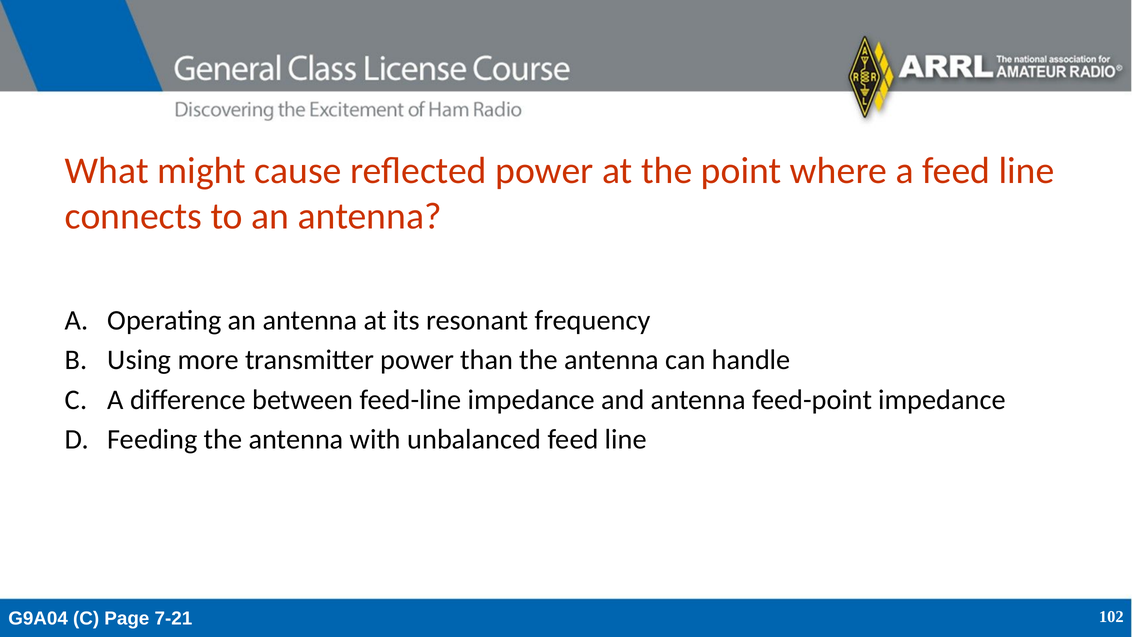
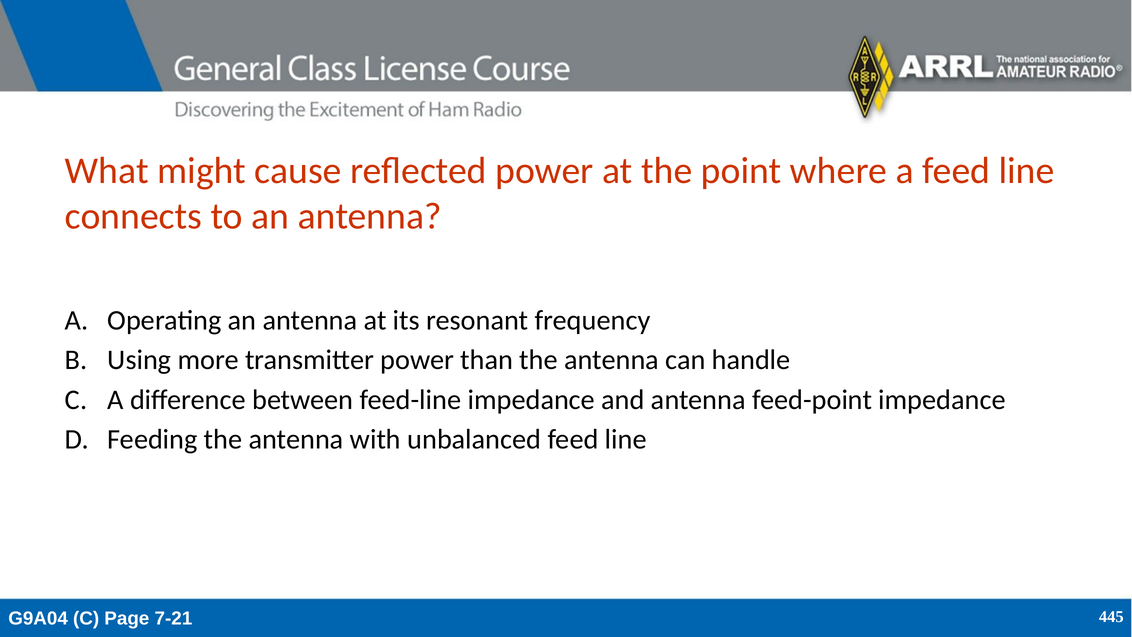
102: 102 -> 445 (1111, 617)
